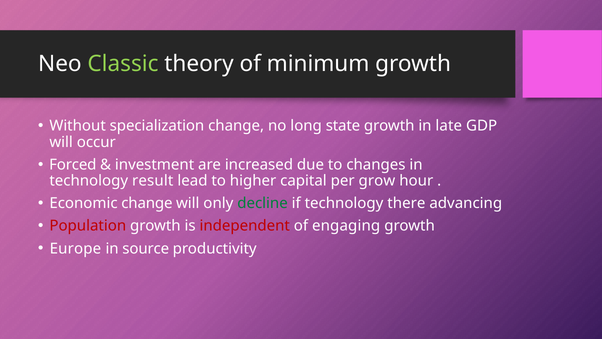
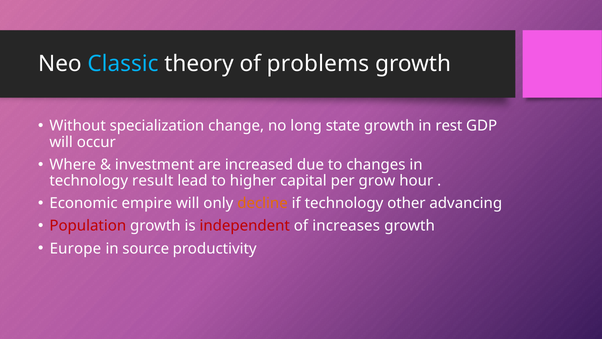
Classic colour: light green -> light blue (123, 64)
minimum: minimum -> problems (318, 64)
late: late -> rest (449, 126)
Forced: Forced -> Where (73, 164)
Economic change: change -> empire (147, 203)
decline colour: green -> orange (263, 203)
there: there -> other (406, 203)
engaging: engaging -> increases (346, 226)
